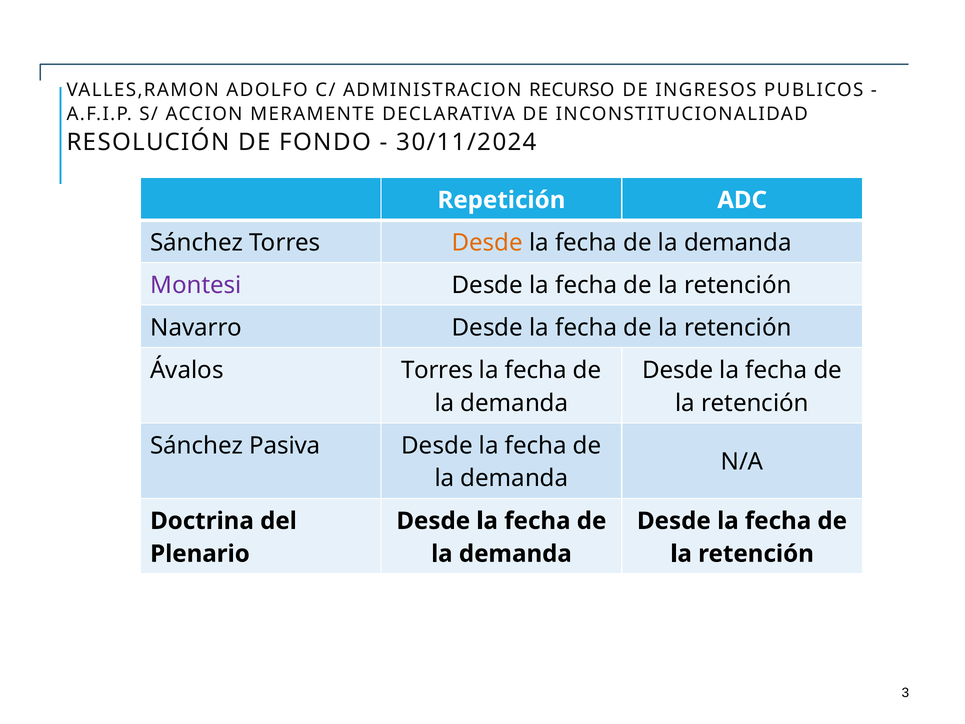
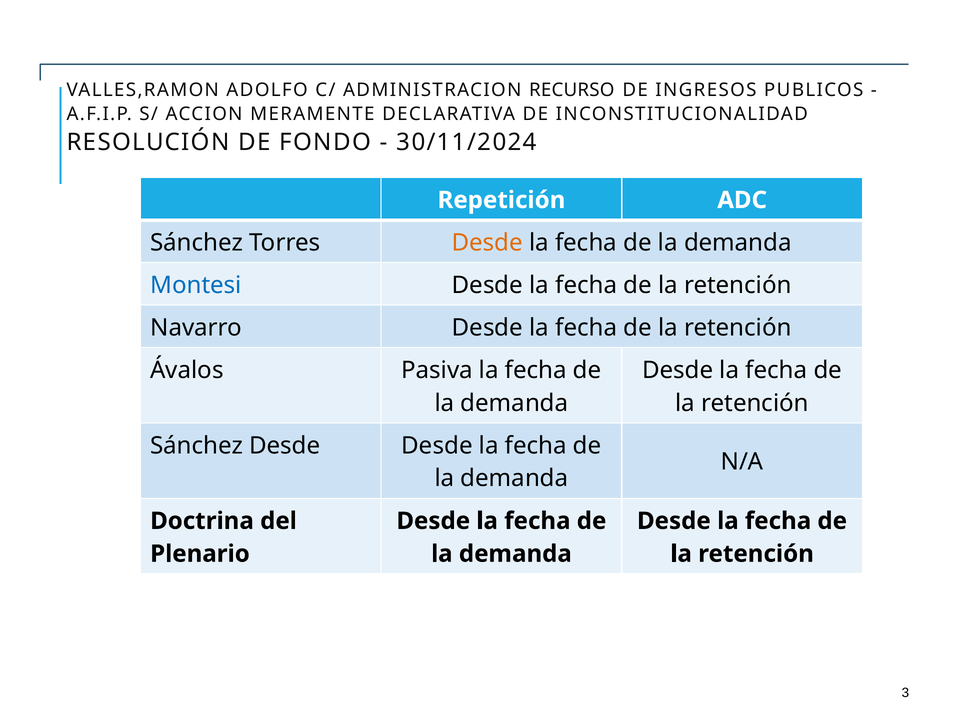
Montesi colour: purple -> blue (196, 285)
Ávalos Torres: Torres -> Pasiva (437, 370)
Sánchez Pasiva: Pasiva -> Desde (285, 445)
